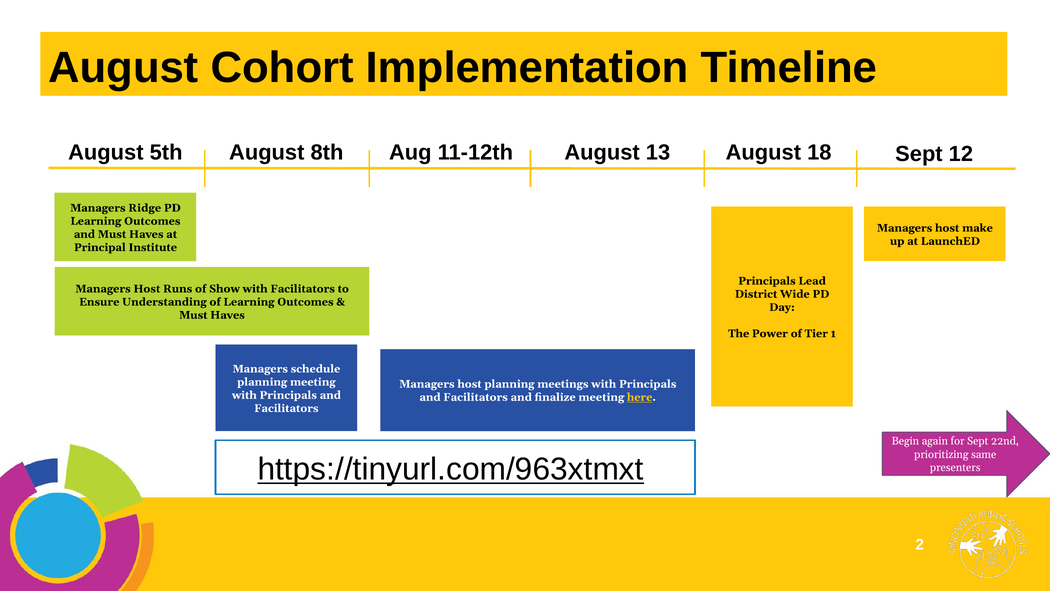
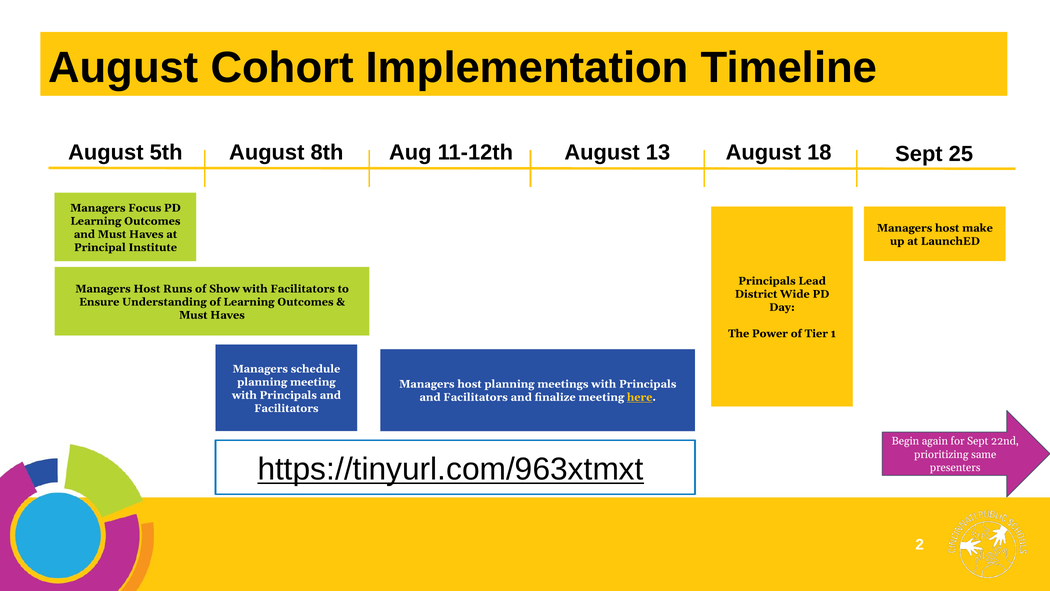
12: 12 -> 25 (961, 154)
Ridge: Ridge -> Focus (145, 208)
